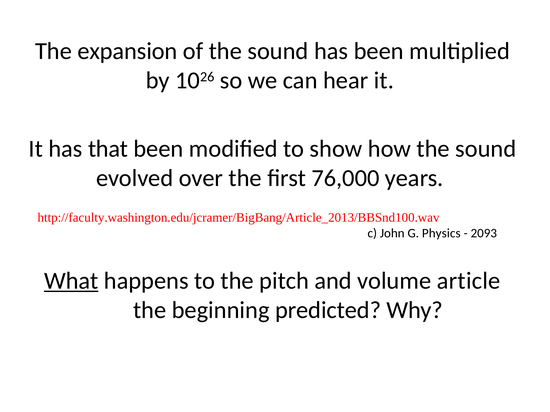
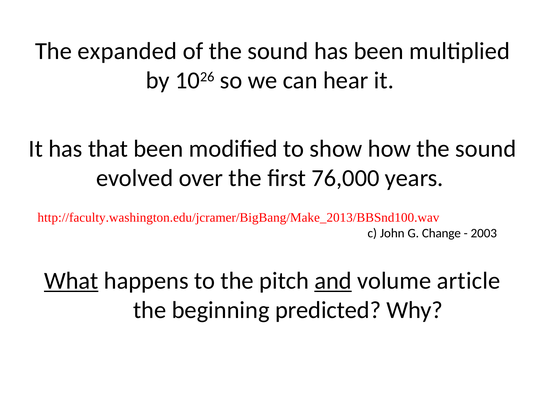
expansion: expansion -> expanded (127, 51)
http://faculty.washington.edu/jcramer/BigBang/Article_2013/BBSnd100.wav: http://faculty.washington.edu/jcramer/BigBang/Article_2013/BBSnd100.wav -> http://faculty.washington.edu/jcramer/BigBang/Make_2013/BBSnd100.wav (238, 218)
Physics: Physics -> Change (441, 233)
2093: 2093 -> 2003 (484, 233)
and underline: none -> present (333, 281)
